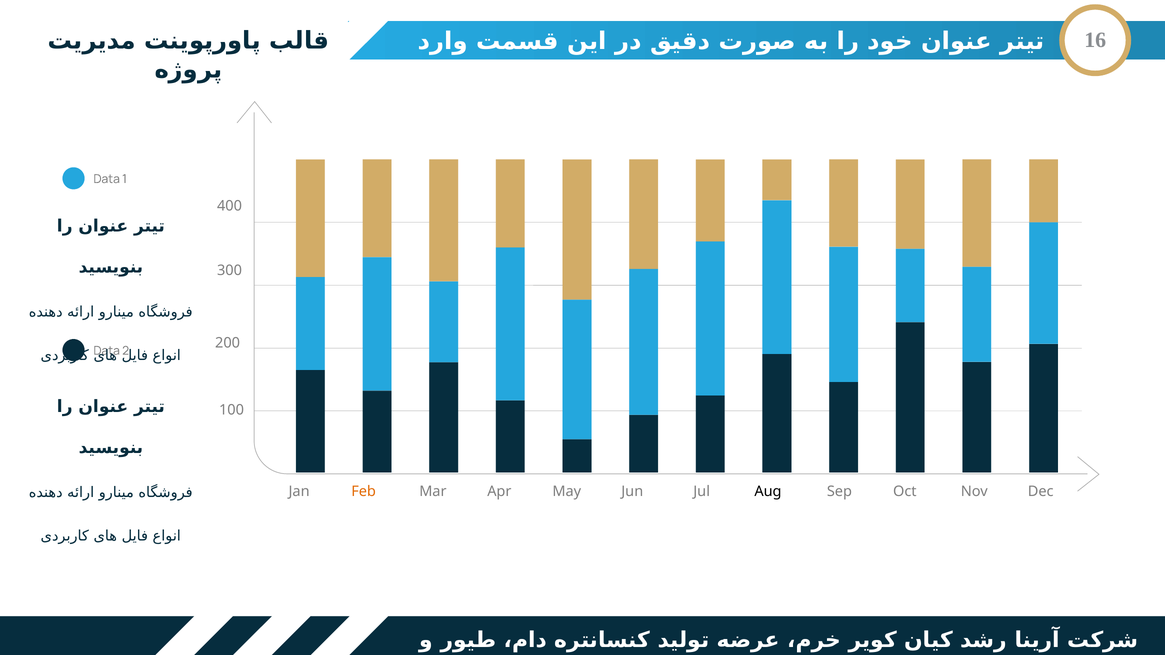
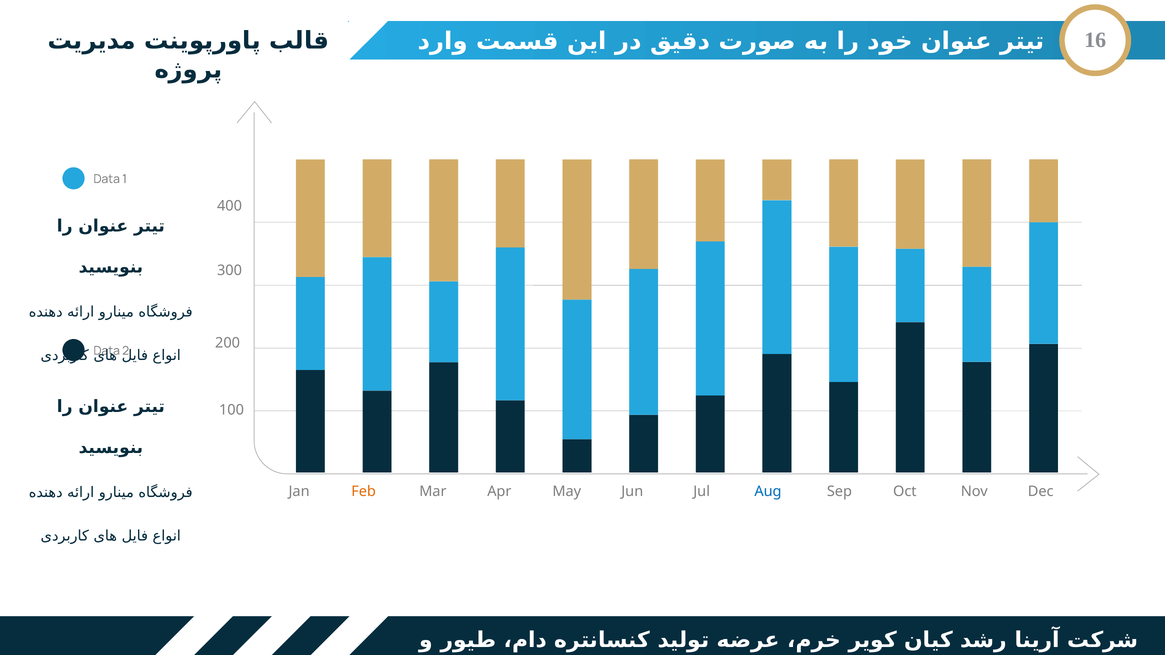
Aug colour: black -> blue (768, 492)
